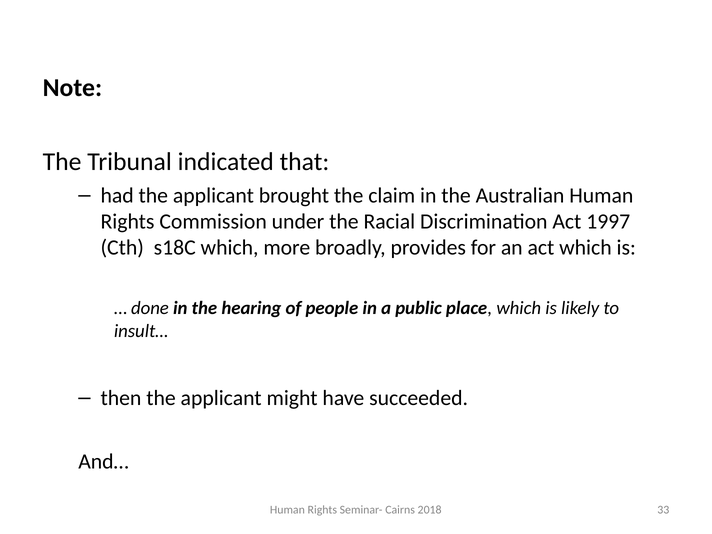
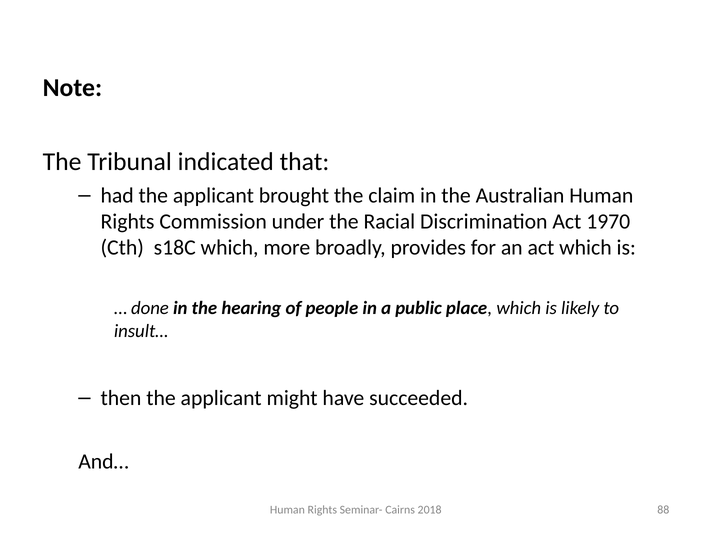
1997: 1997 -> 1970 (608, 222)
33: 33 -> 88 (663, 510)
